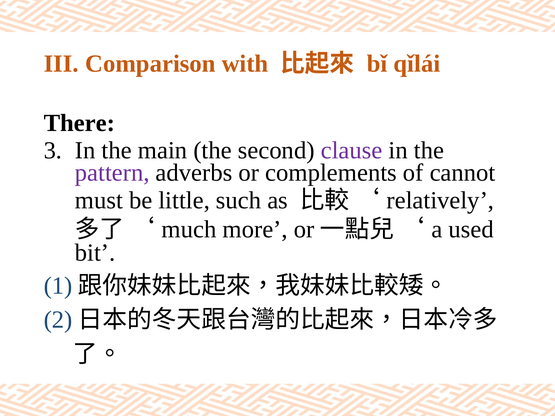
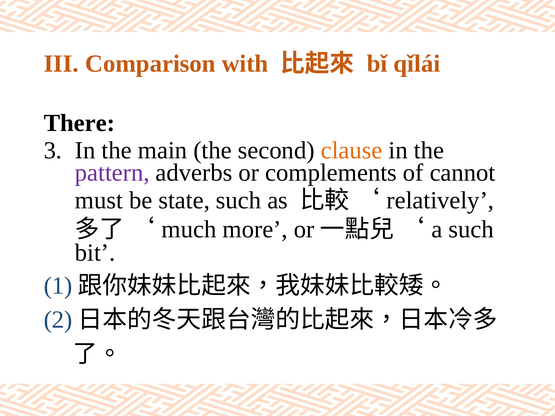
clause colour: purple -> orange (352, 151)
little: little -> state (184, 200)
a used: used -> such (471, 229)
